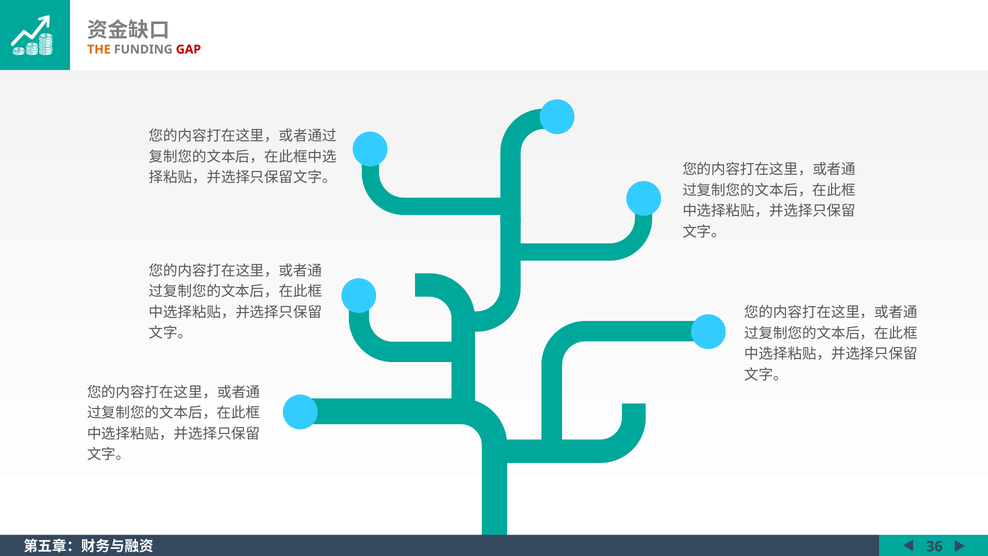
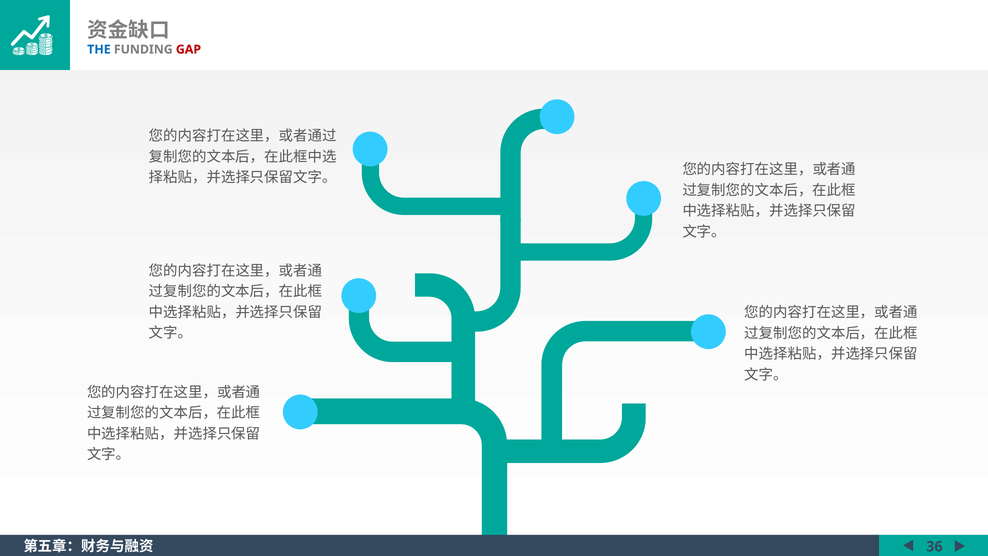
THE colour: orange -> blue (99, 49)
